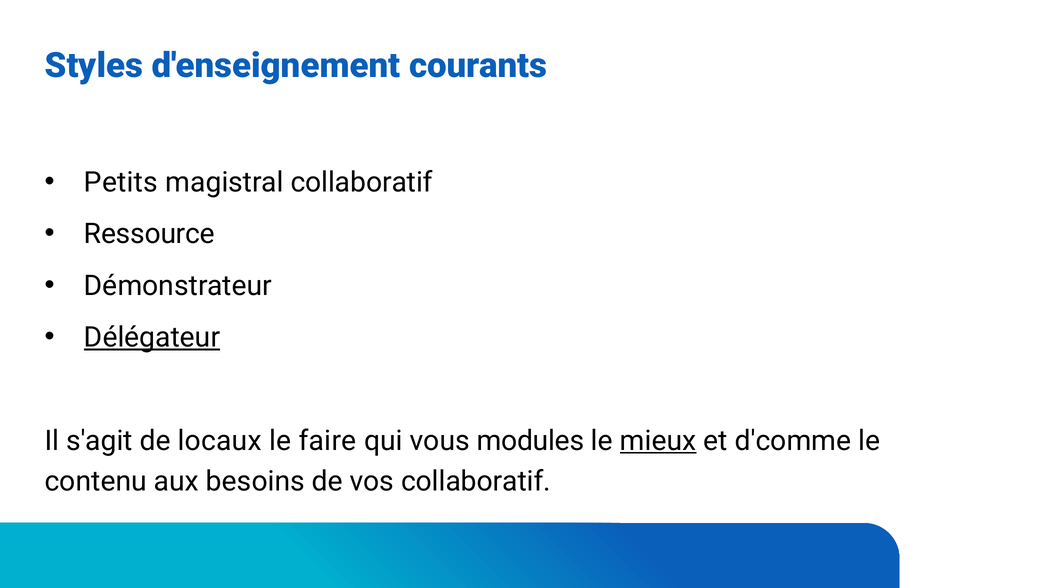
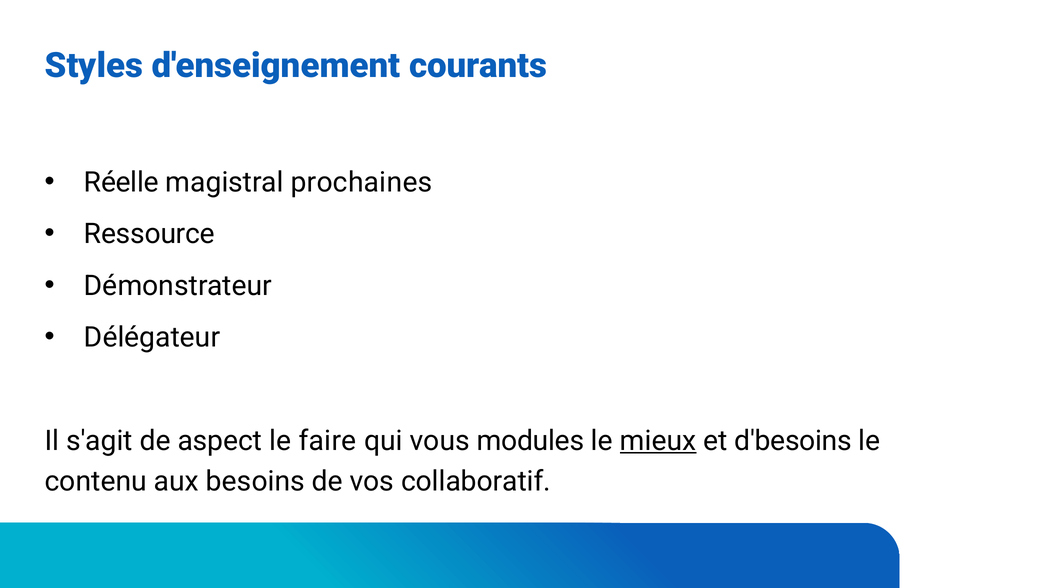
Petits: Petits -> Réelle (121, 183)
magistral collaboratif: collaboratif -> prochaines (361, 183)
Délégateur underline: present -> none (152, 338)
locaux: locaux -> aspect (220, 441)
d'comme: d'comme -> d'besoins (793, 441)
